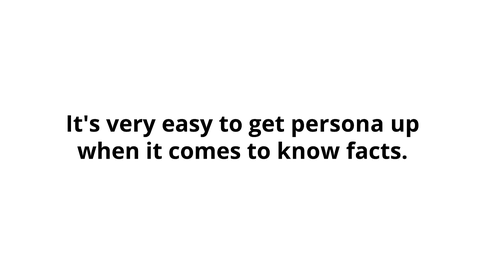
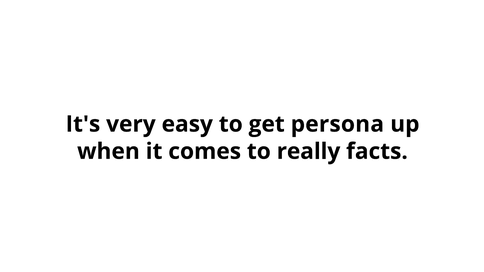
know: know -> really (309, 152)
